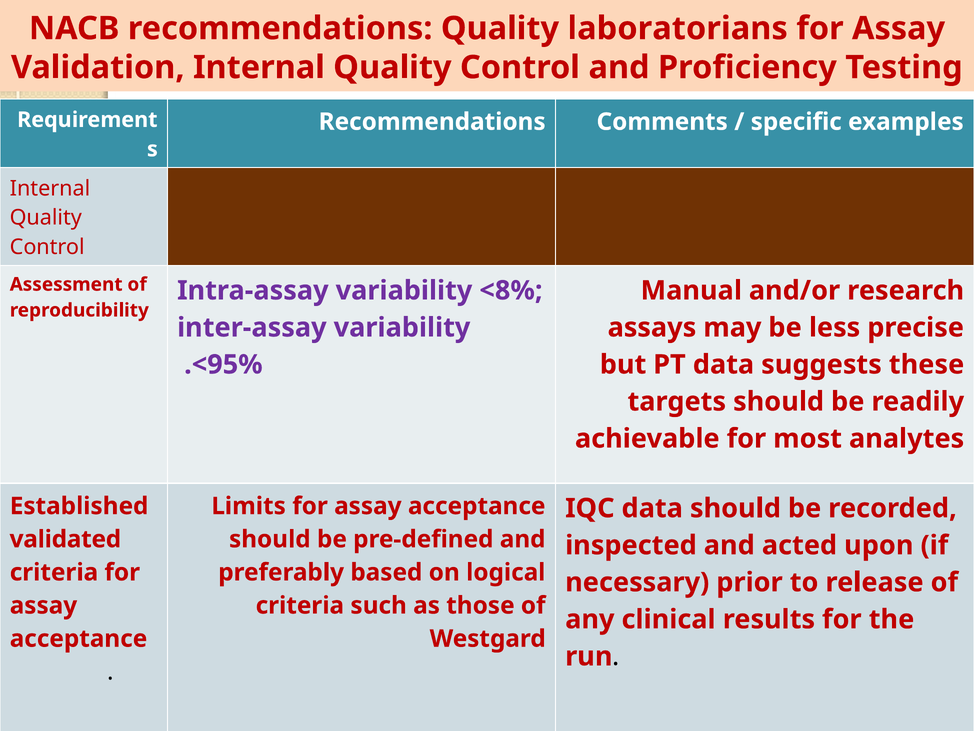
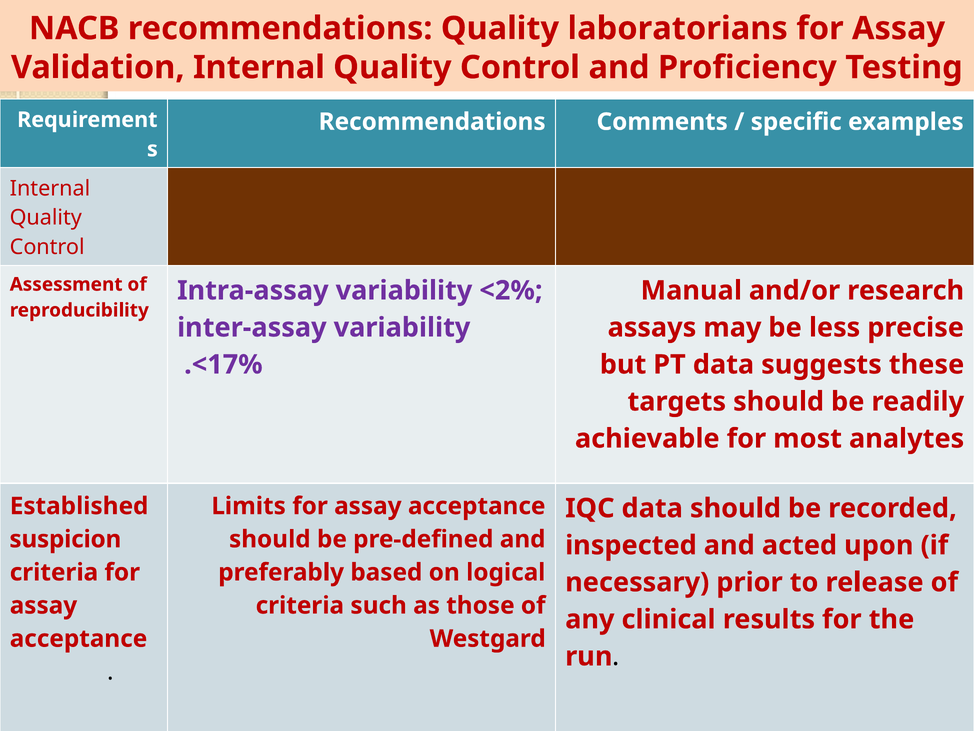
<8%: <8% -> <2% (511, 290)
<95%: <95% -> <17% (227, 364)
validated: validated -> suspicion (65, 539)
